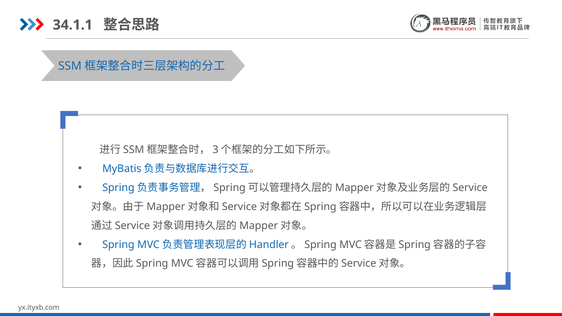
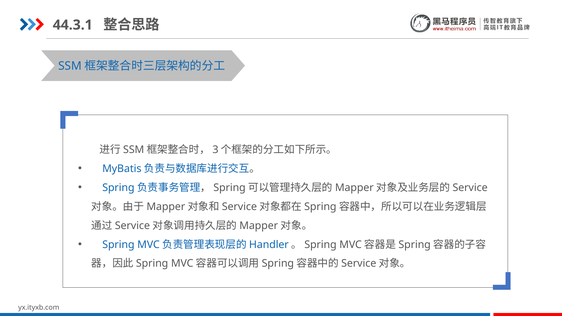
34.1.1: 34.1.1 -> 44.3.1 (73, 25)
